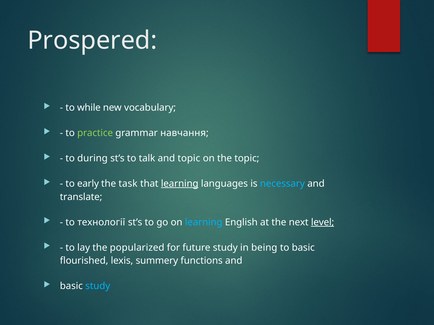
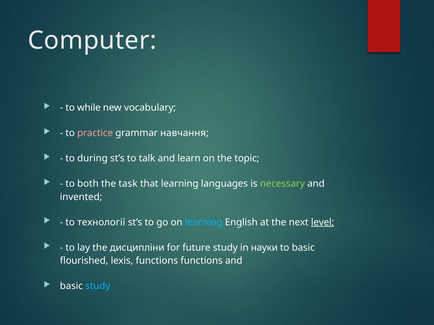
Prospered: Prospered -> Computer (92, 41)
practice colour: light green -> pink (95, 133)
and topic: topic -> learn (189, 159)
early: early -> both (88, 184)
learning underline: present -> none (180, 184)
necessary colour: light blue -> light green (282, 184)
translate: translate -> invented (81, 197)
popularized: popularized -> дисципліни (137, 248)
being: being -> науки (264, 248)
lexis summery: summery -> functions (157, 261)
